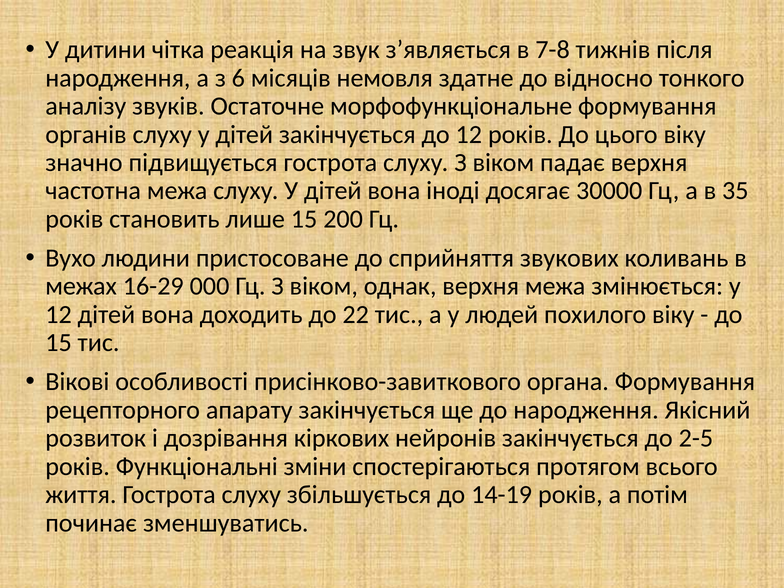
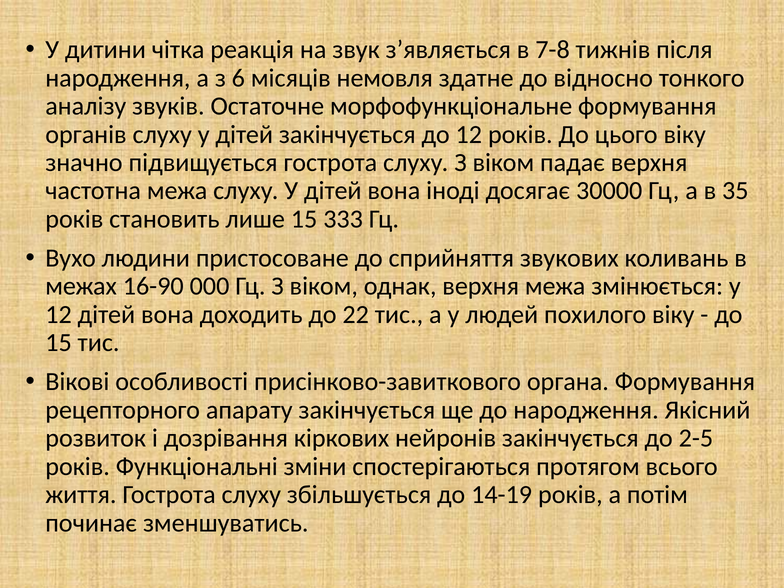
200: 200 -> 333 (343, 219)
16-29: 16-29 -> 16-90 (153, 286)
